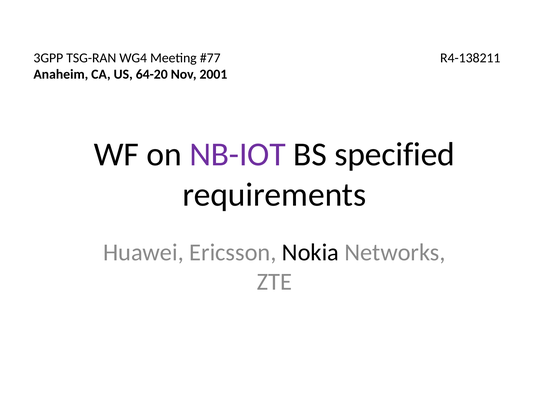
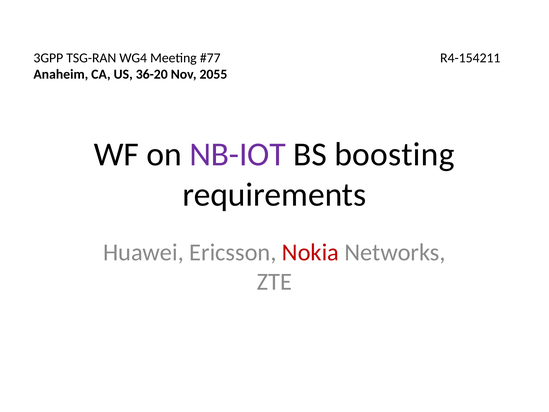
R4-138211: R4-138211 -> R4-154211 (470, 58)
64-20: 64-20 -> 36-20 (152, 74)
2001: 2001 -> 2055 (213, 74)
specified: specified -> boosting (394, 154)
Nokia colour: black -> red (310, 252)
